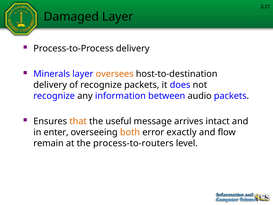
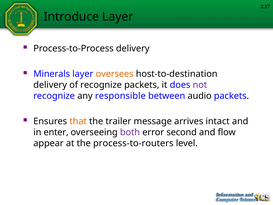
Damaged: Damaged -> Introduce (71, 17)
not colour: black -> purple (200, 85)
information: information -> responsible (120, 96)
useful: useful -> trailer (118, 121)
both colour: orange -> purple (130, 132)
exactly: exactly -> second (182, 132)
remain: remain -> appear (49, 143)
